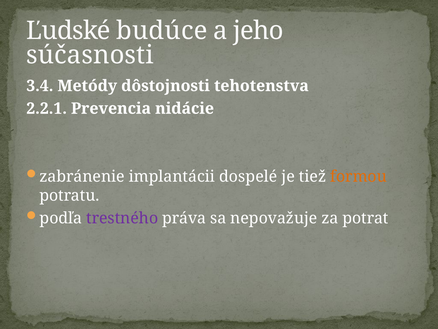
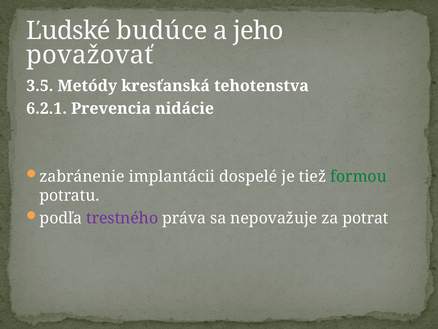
súčasnosti: súčasnosti -> považovať (90, 55)
3.4: 3.4 -> 3.5 (40, 86)
dôstojnosti: dôstojnosti -> kresťanská (166, 86)
2.2.1: 2.2.1 -> 6.2.1 (47, 108)
formou colour: orange -> green (359, 176)
